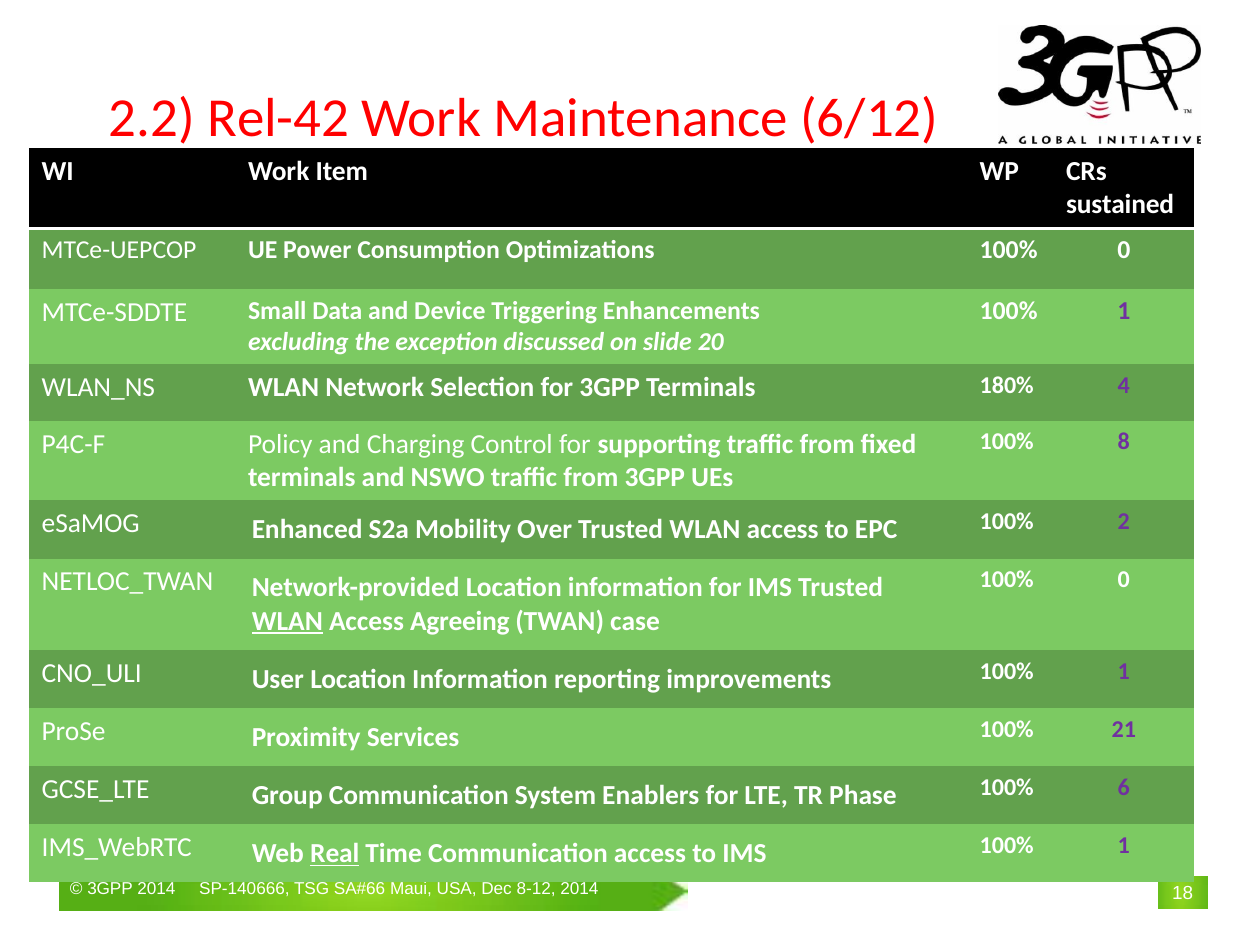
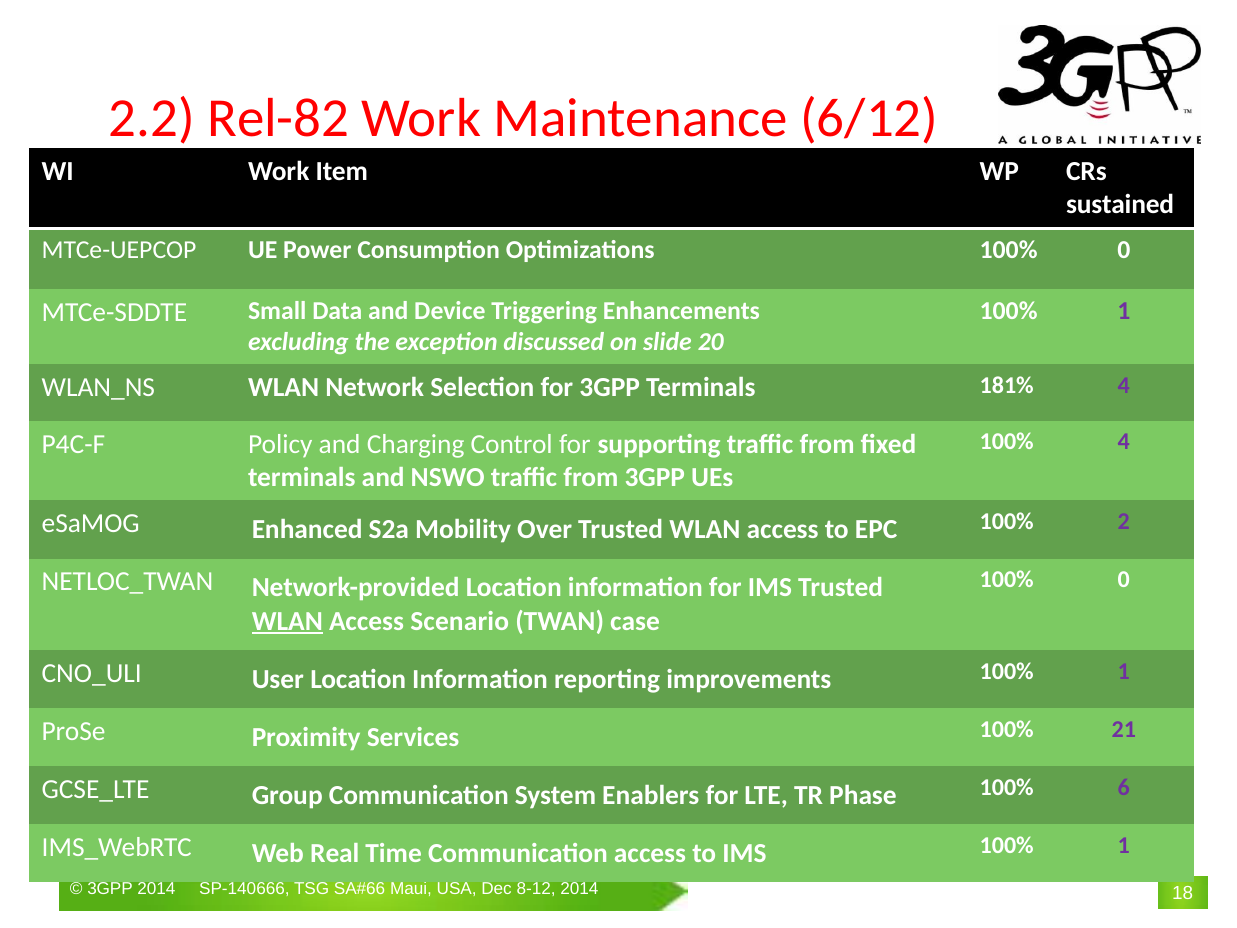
Rel-42: Rel-42 -> Rel-82 (278, 118)
180%: 180% -> 181% (1007, 385)
100% 8: 8 -> 4 (1124, 442)
Agreeing: Agreeing -> Scenario (460, 621)
Real underline: present -> none (335, 853)
